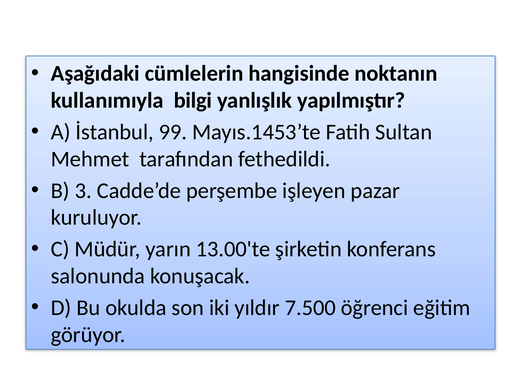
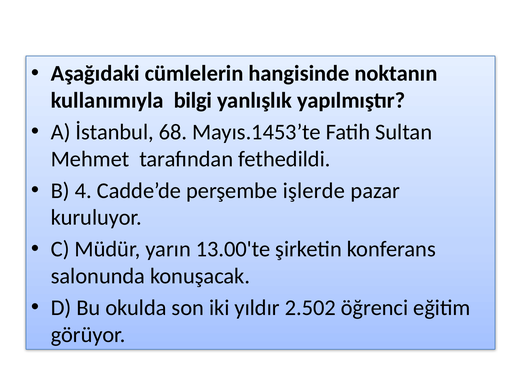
99: 99 -> 68 (173, 132)
3: 3 -> 4 (83, 191)
işleyen: işleyen -> işlerde (314, 191)
7.500: 7.500 -> 2.502 (310, 308)
